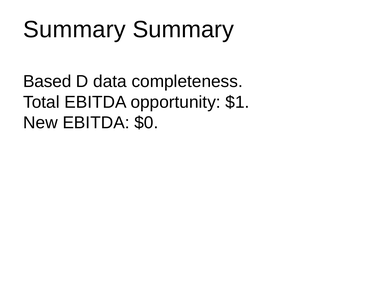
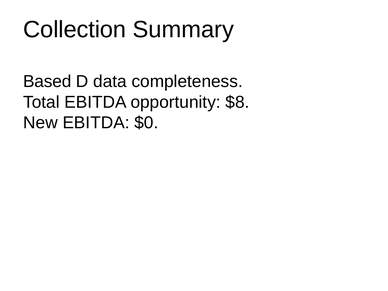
Summary: Summary -> Collection (75, 29)
$1: $1 -> $8 (237, 102)
